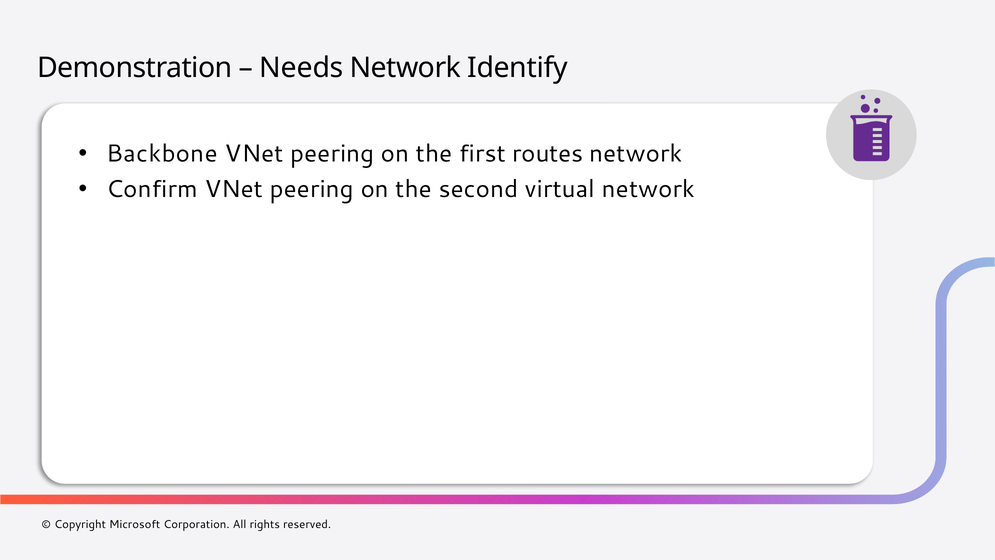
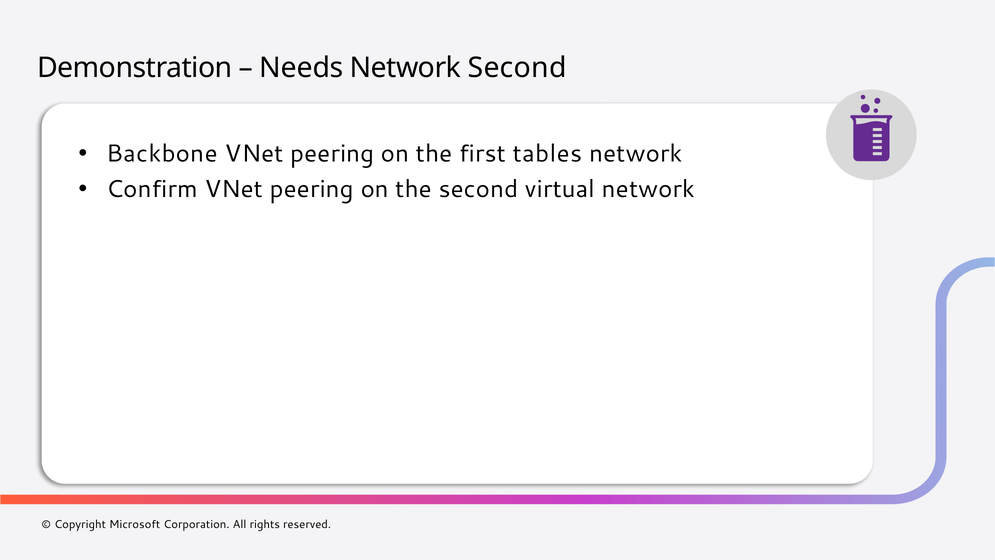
Network Identify: Identify -> Second (517, 68)
routes: routes -> tables (548, 154)
